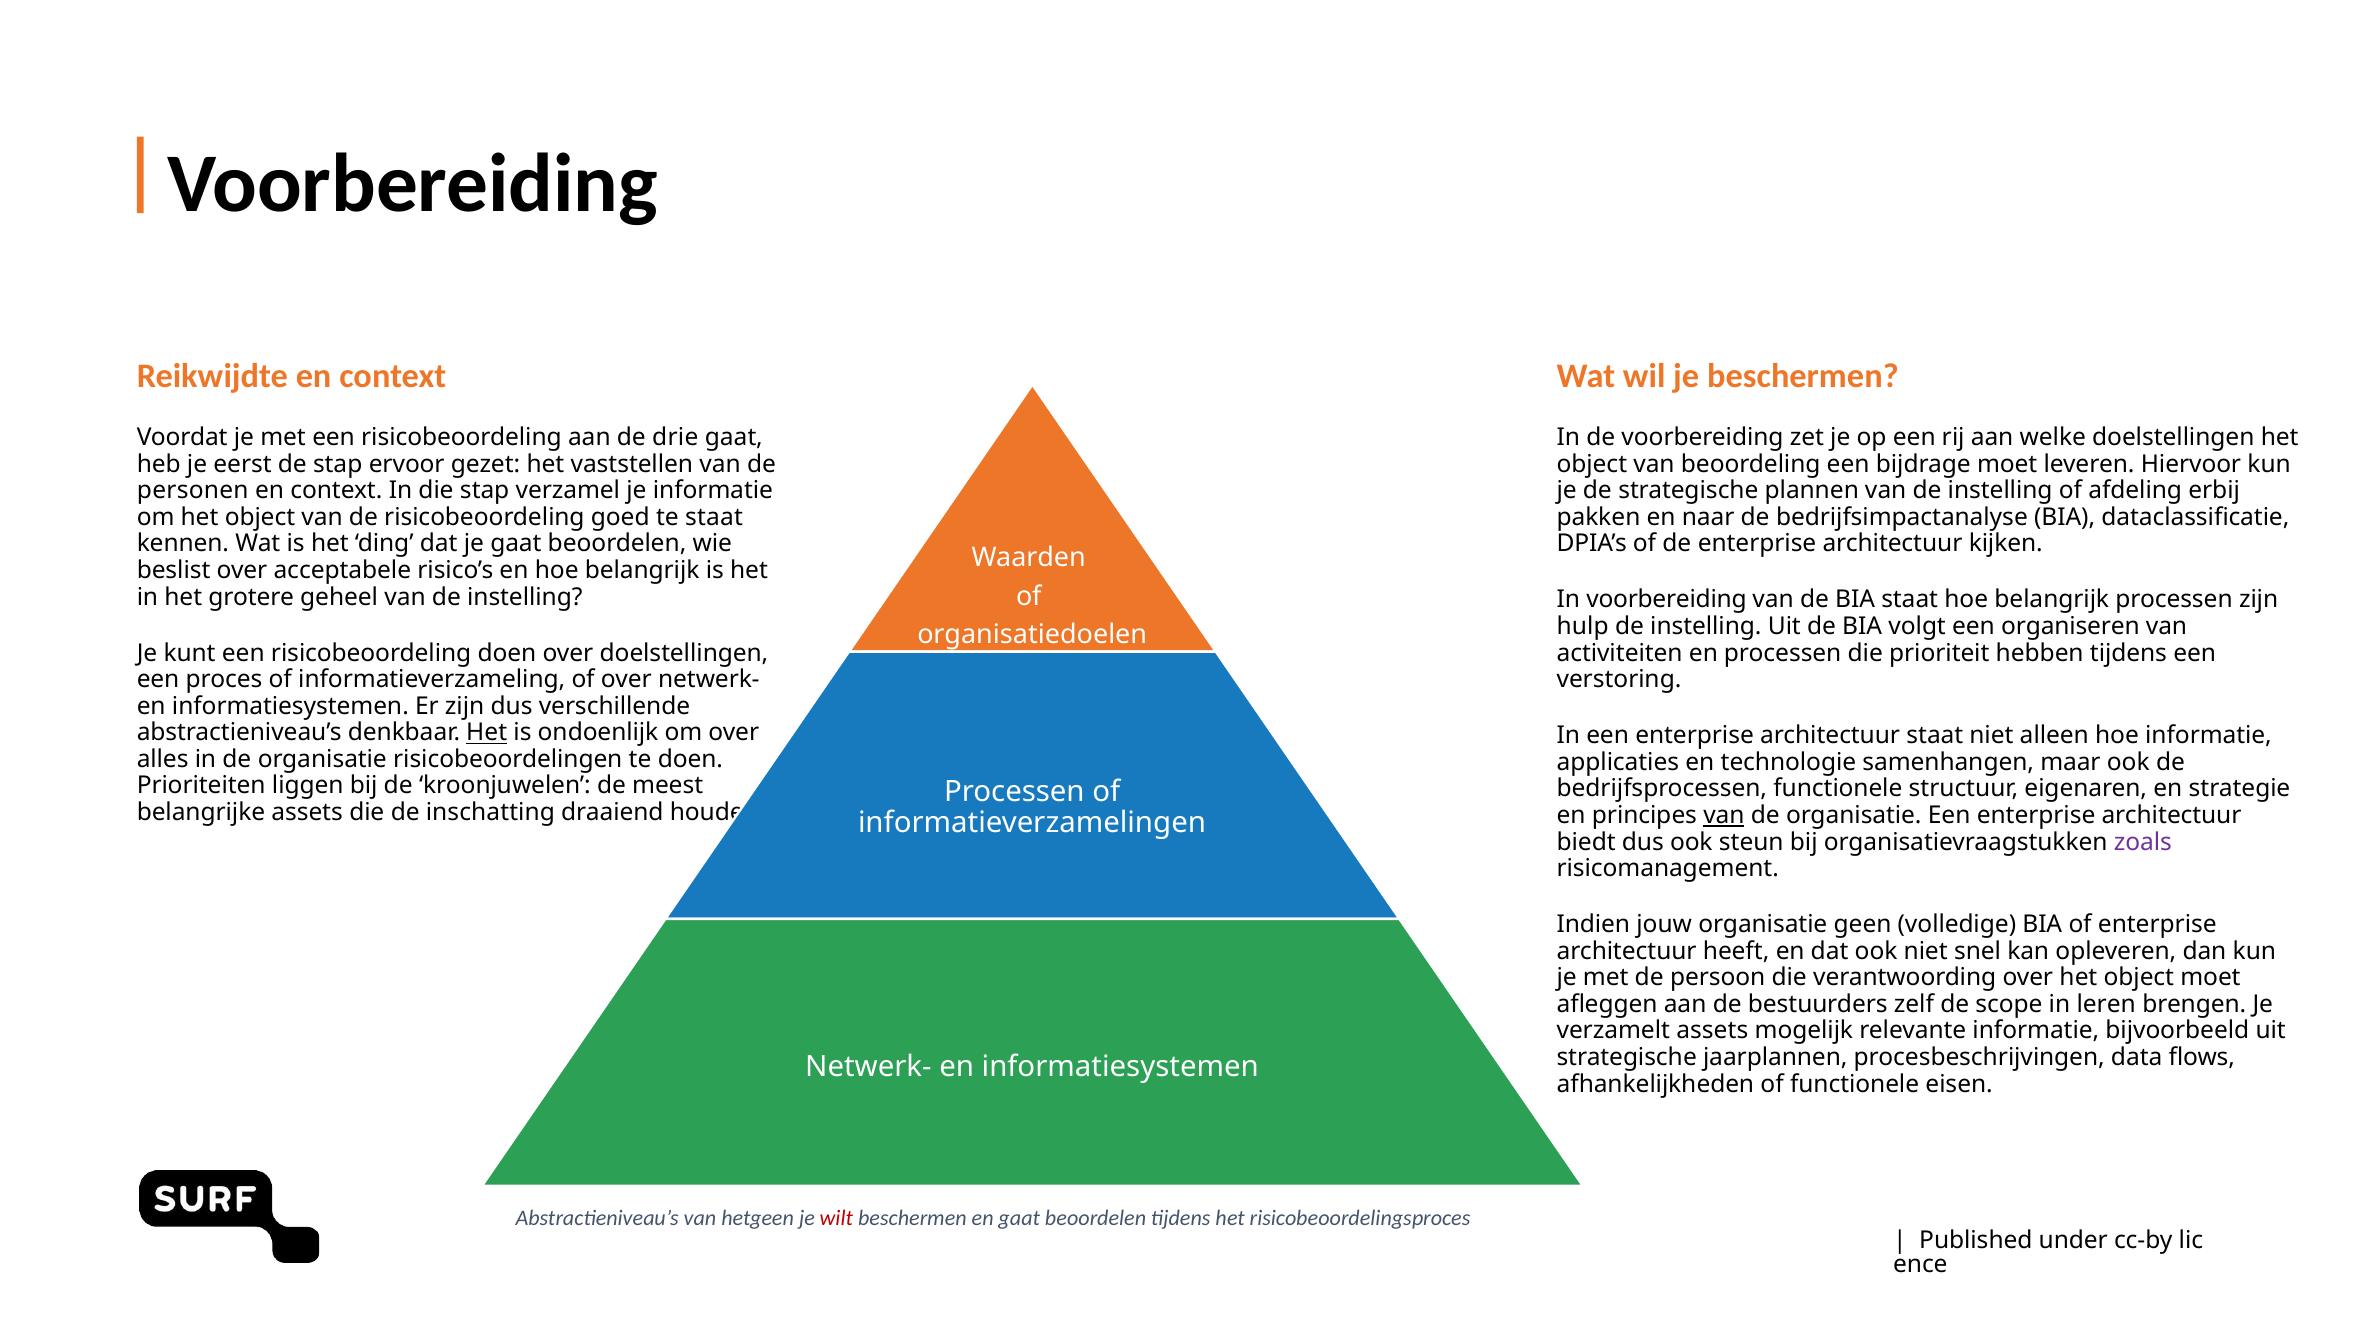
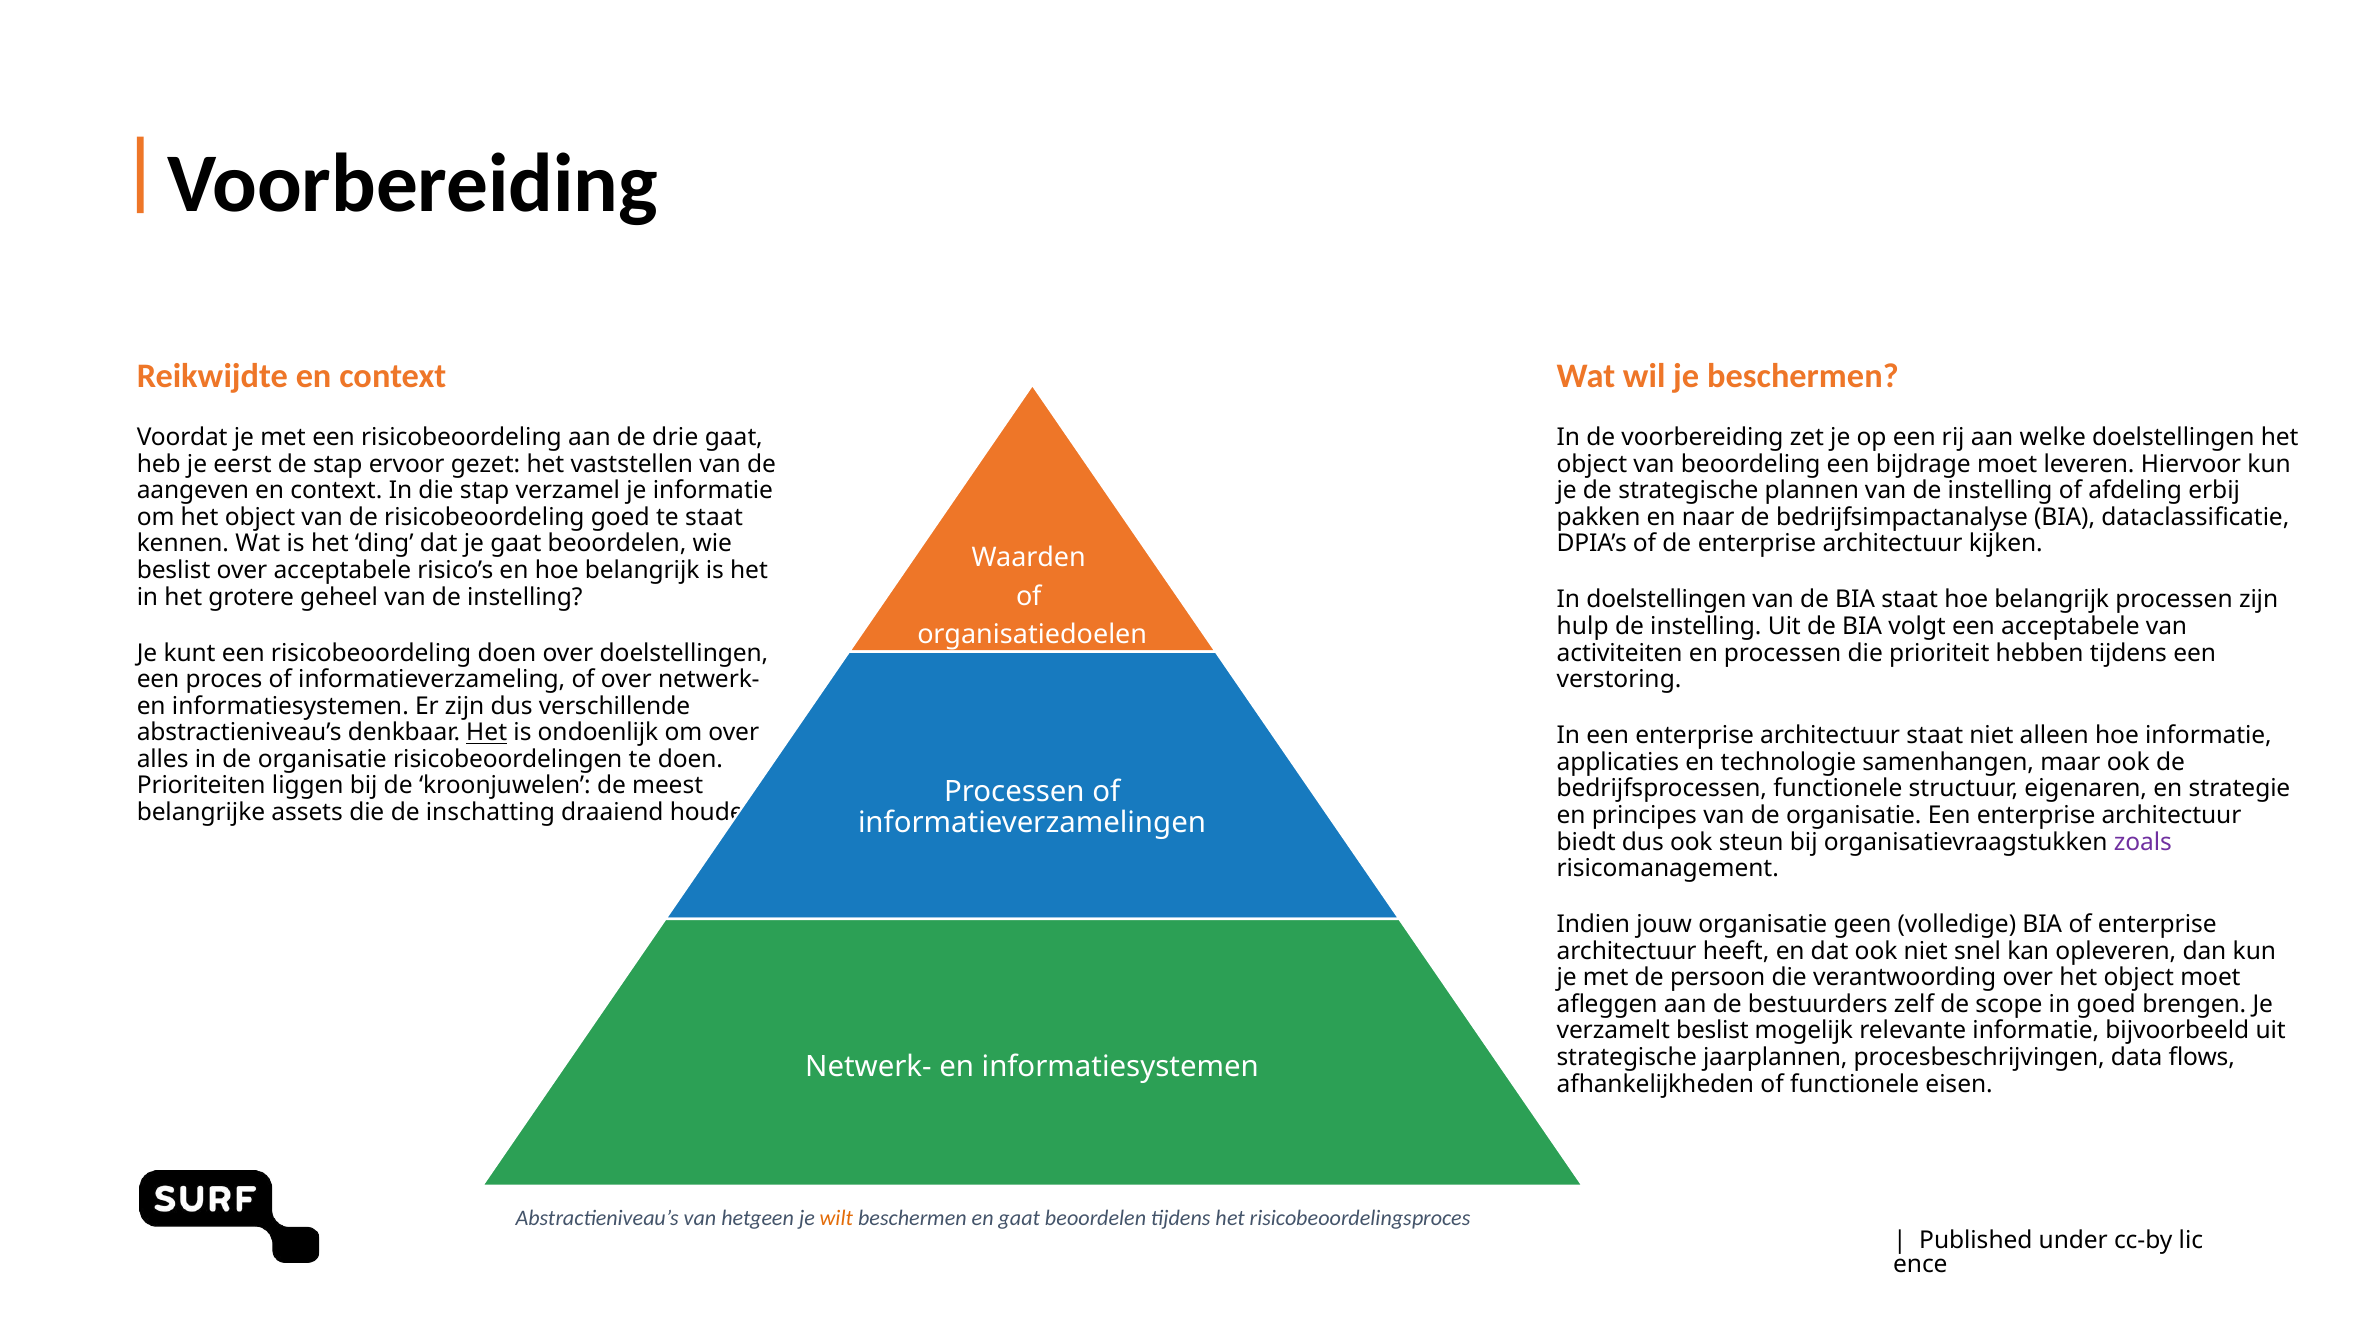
personen: personen -> aangeven (193, 491)
In voorbereiding: voorbereiding -> doelstellingen (1666, 600)
een organiseren: organiseren -> acceptabele (2070, 626)
van underline: present -> none (1724, 815)
in leren: leren -> goed (2106, 1004)
assets: assets -> beslist (1712, 1031)
wilt colour: red -> orange (836, 1218)
